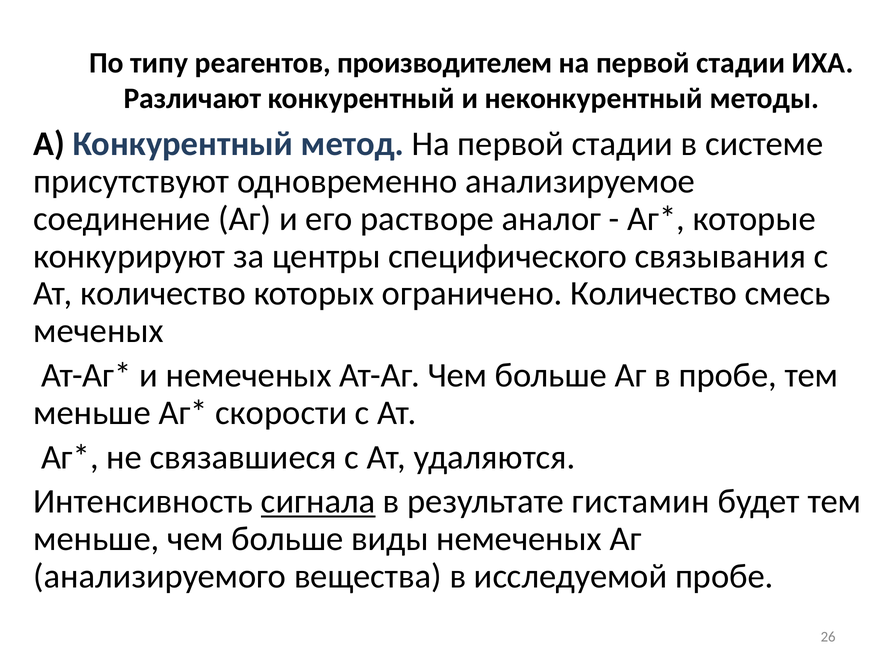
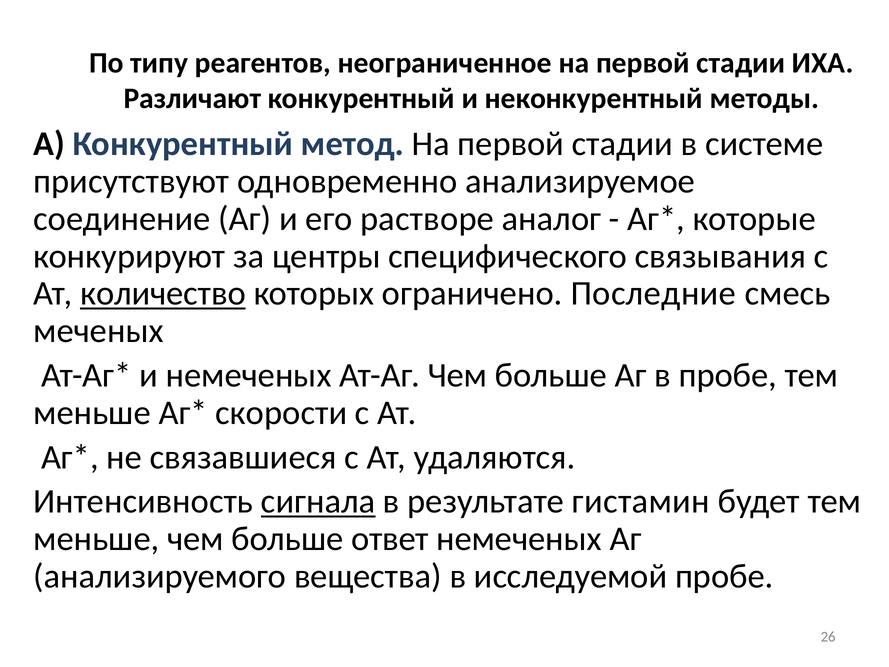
производителем: производителем -> неограниченное (445, 63)
количество underline: none -> present (163, 293)
ограничено Количество: Количество -> Последние (653, 293)
виды: виды -> ответ (390, 539)
